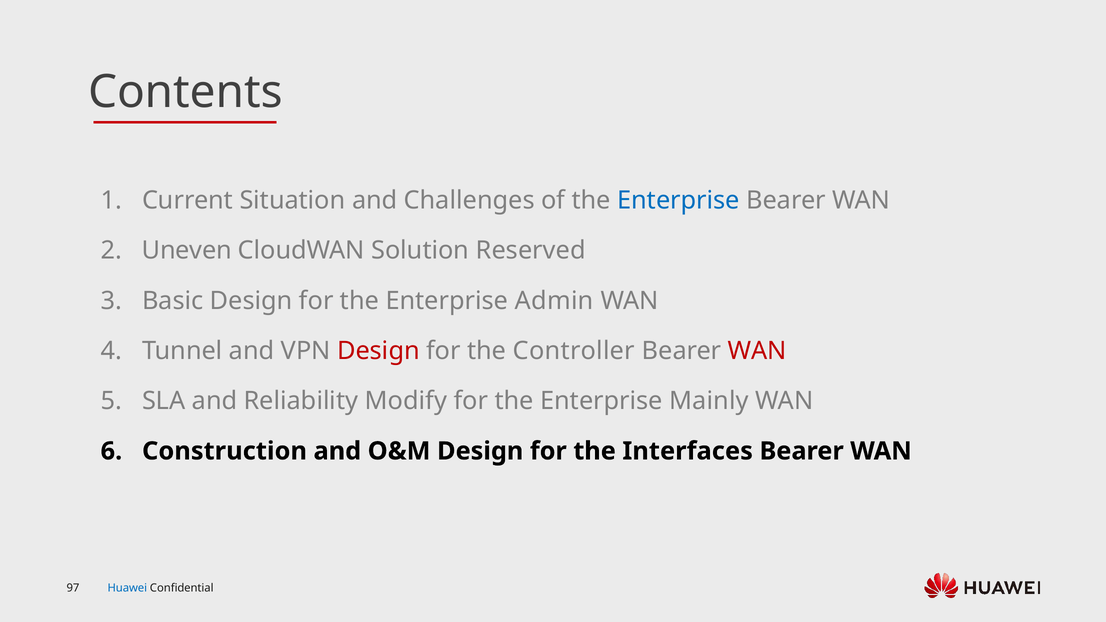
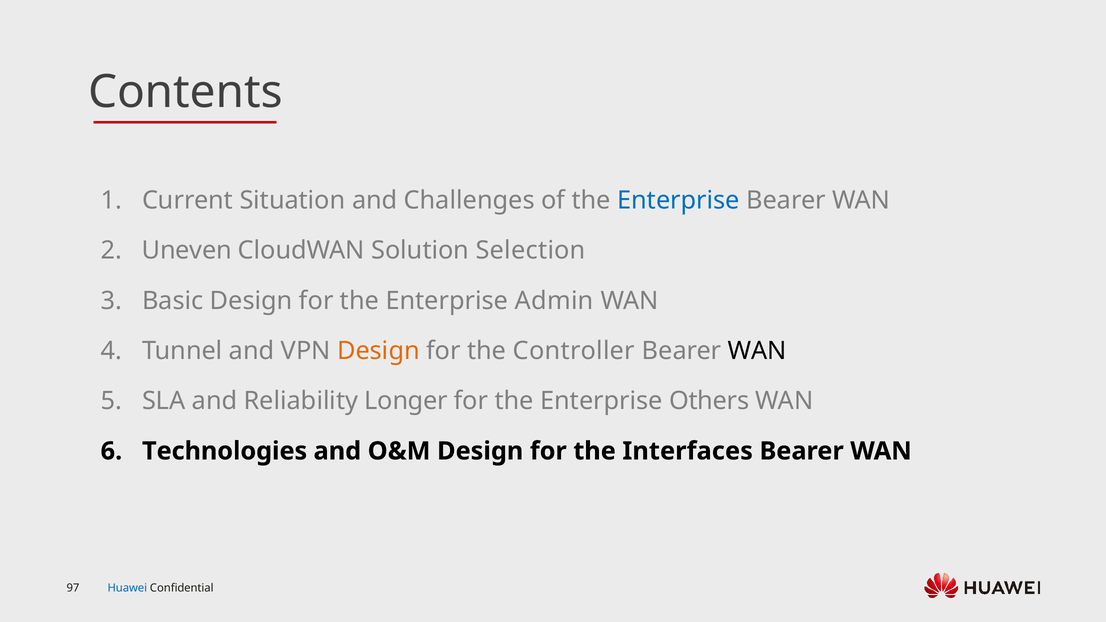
Reserved: Reserved -> Selection (531, 251)
Design colour: red -> orange (378, 351)
WAN colour: red -> black (757, 351)
Modify: Modify -> Longer (406, 401)
Mainly: Mainly -> Others (709, 401)
Construction: Construction -> Technologies (225, 451)
